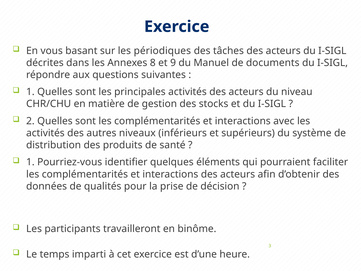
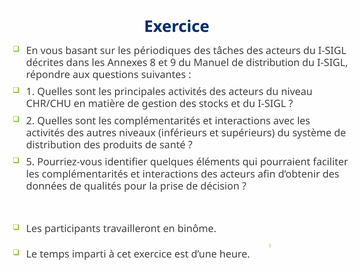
Manuel de documents: documents -> distribution (273, 63)
1: 1 -> 5 (30, 162)
